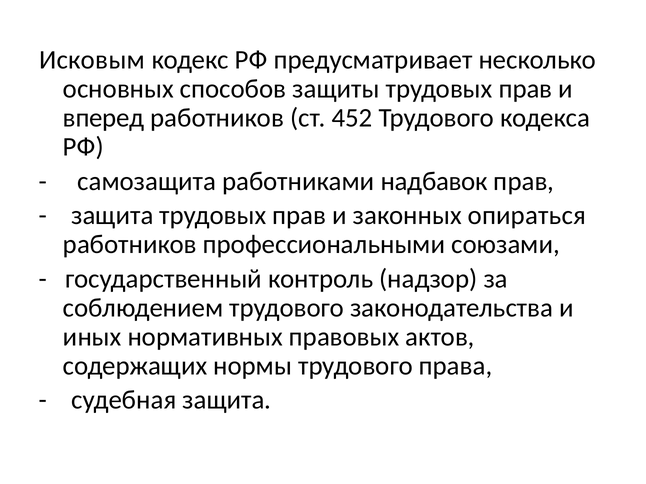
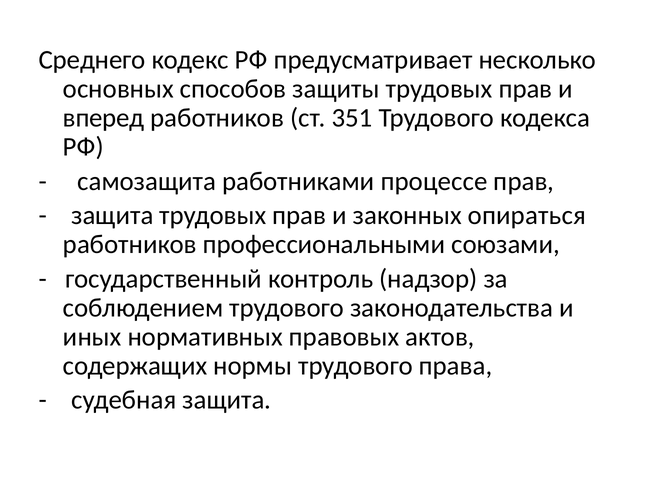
Исковым: Исковым -> Среднего (92, 60)
452: 452 -> 351 (352, 118)
надбавок: надбавок -> процессе (434, 181)
